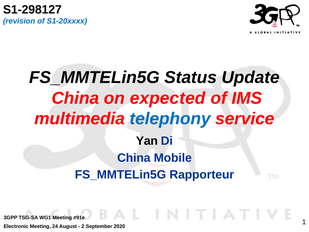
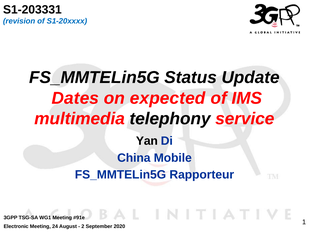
S1-298127: S1-298127 -> S1-203331 (32, 10)
China: China -> Dates (75, 98)
telephony colour: blue -> black (170, 119)
